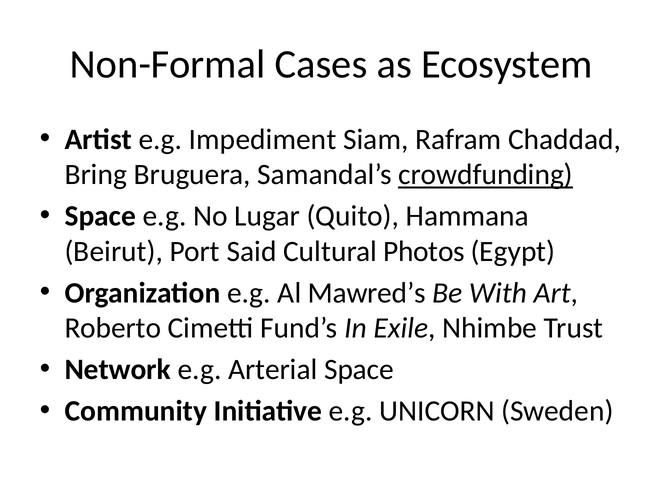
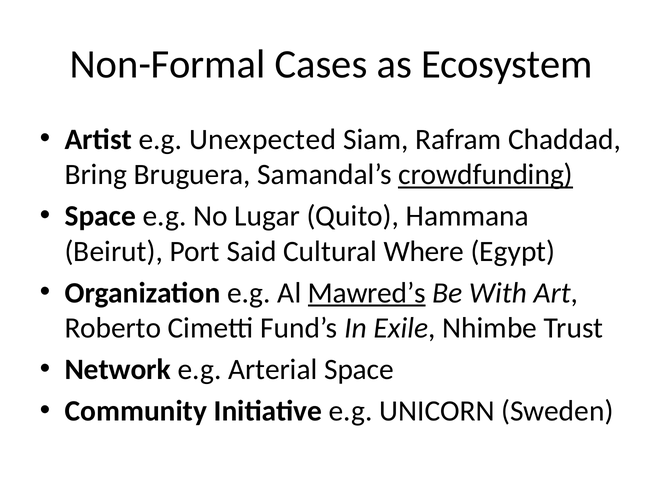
Impediment: Impediment -> Unexpected (263, 139)
Photos: Photos -> Where (424, 251)
Mawred’s underline: none -> present (367, 292)
